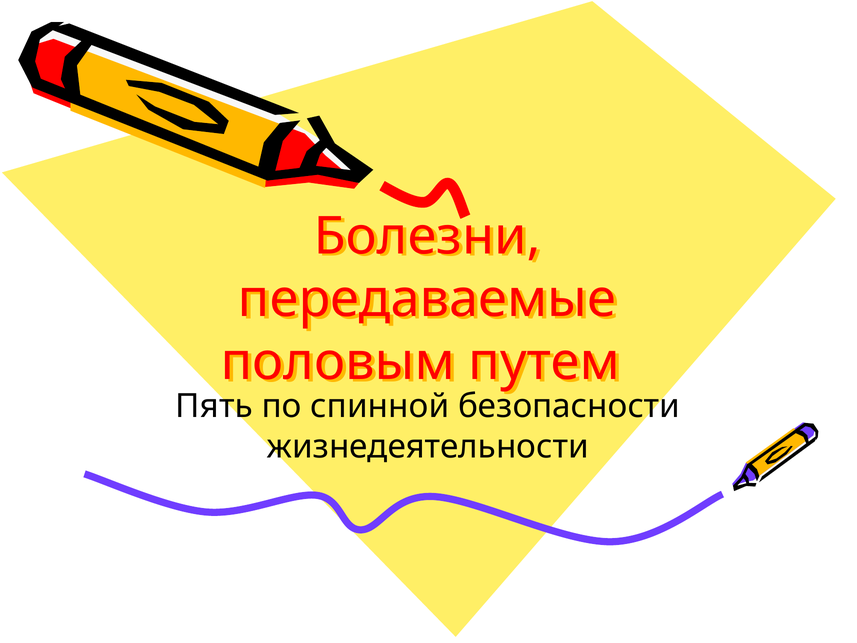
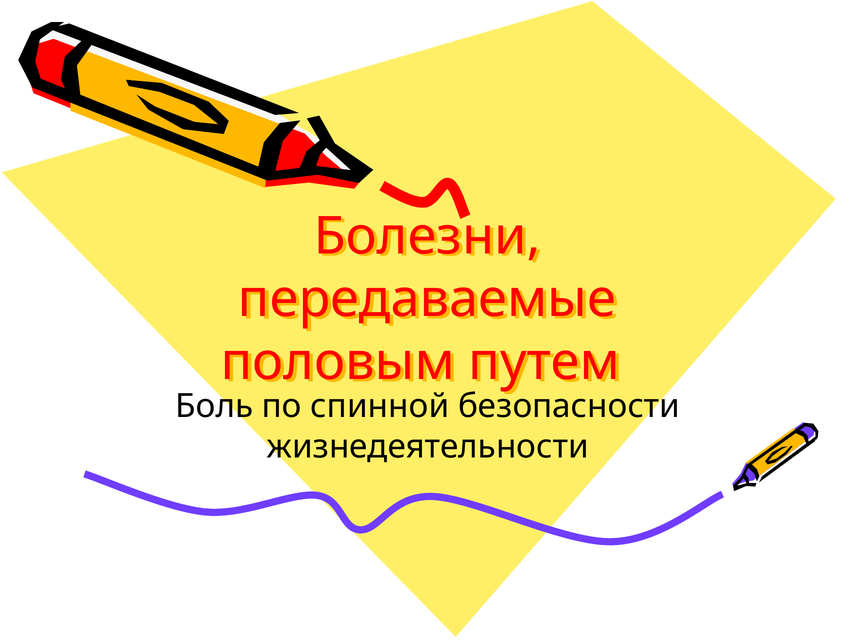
Пять: Пять -> Боль (214, 406)
